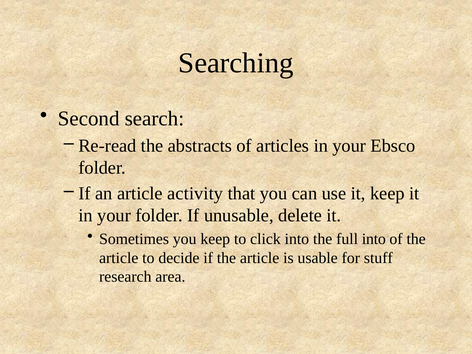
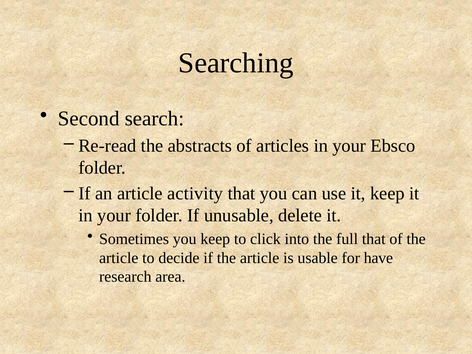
full into: into -> that (374, 239)
stuff: stuff -> have (378, 258)
